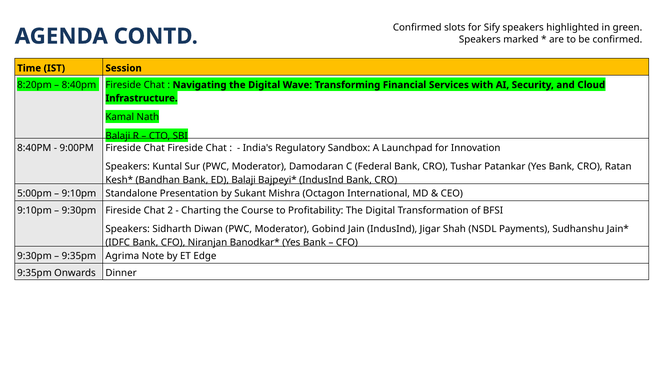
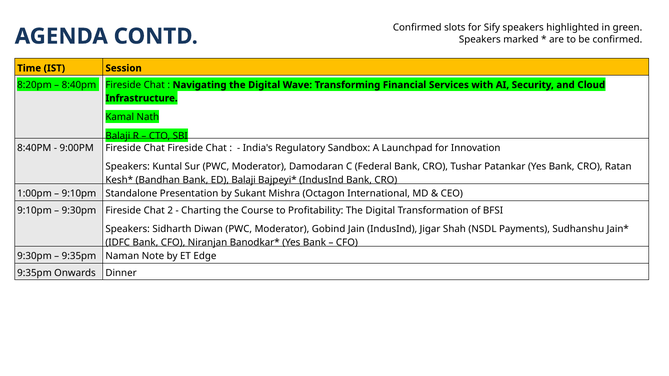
5:00pm: 5:00pm -> 1:00pm (34, 194)
Agrima: Agrima -> Naman (122, 256)
